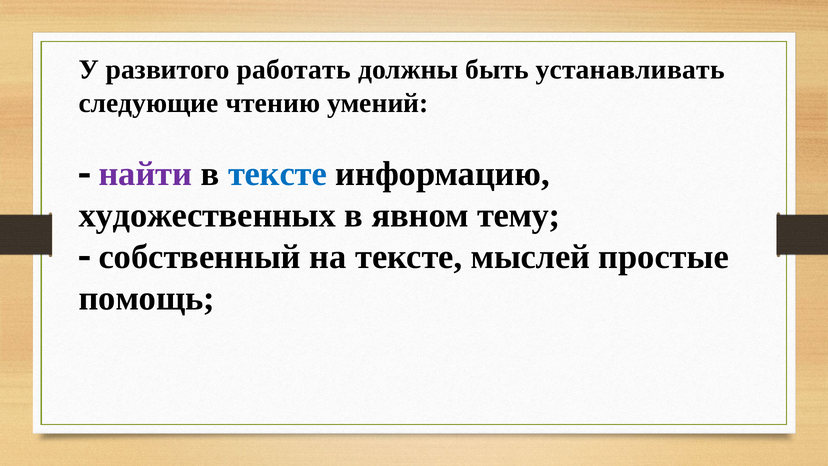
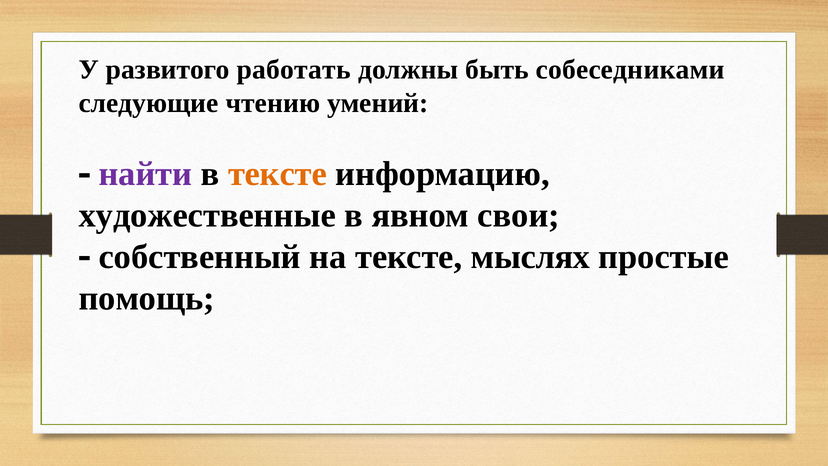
устанавливать: устанавливать -> собеседниками (630, 70)
тексте colour: blue -> orange (277, 174)
художественных: художественных -> художественные (207, 215)
тему: тему -> свои (519, 215)
мыслей: мыслей -> мыслях (531, 257)
